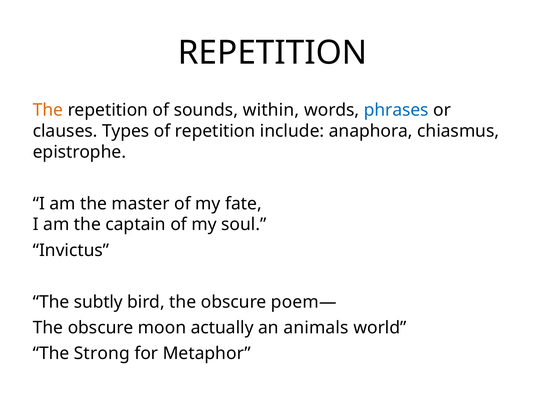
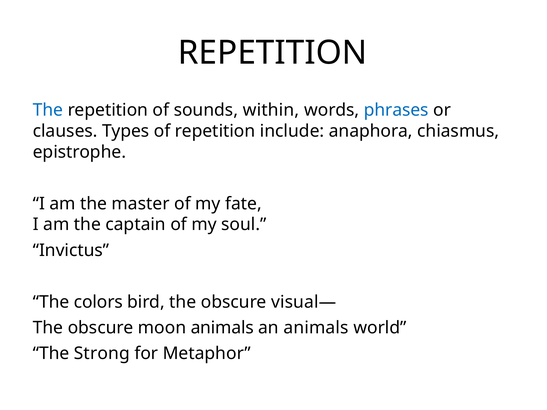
The colour: orange -> blue (48, 110)
subtly: subtly -> colors (98, 302)
poem—: poem— -> visual— (304, 302)
moon actually: actually -> animals (222, 328)
